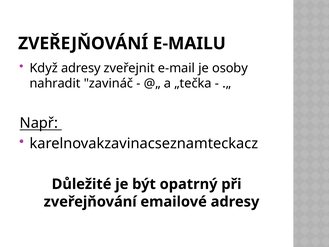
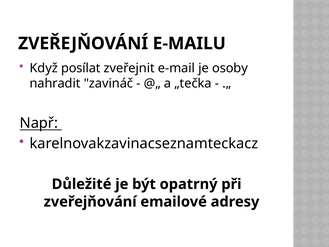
Když adresy: adresy -> posílat (81, 68)
